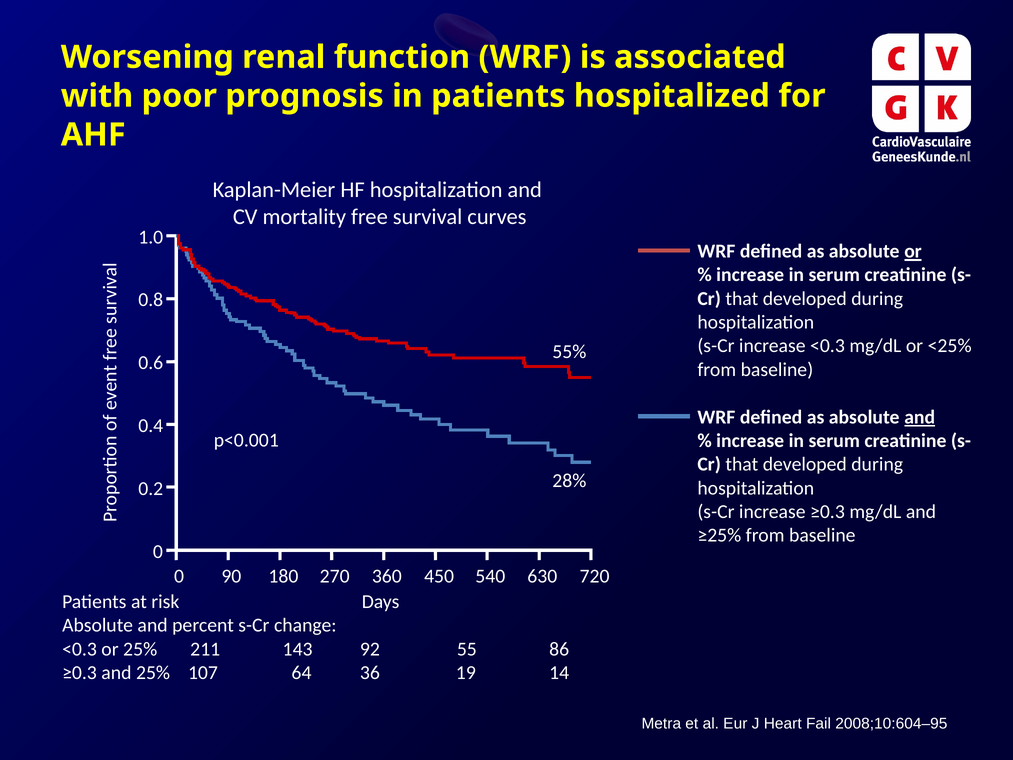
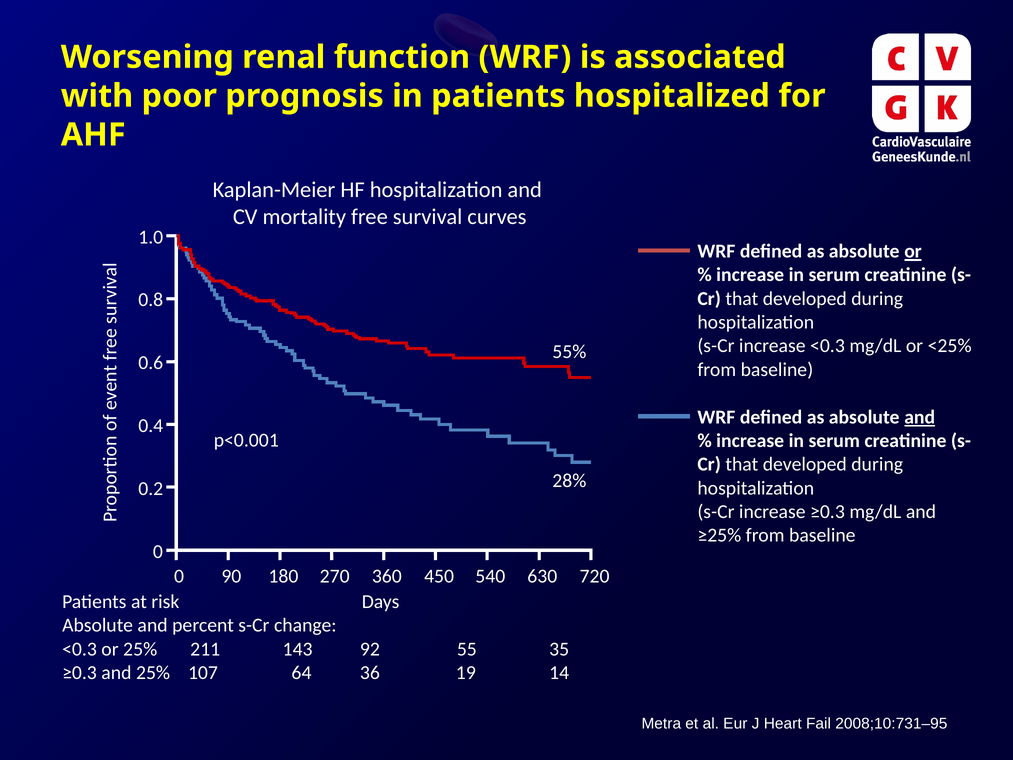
86: 86 -> 35 (559, 649)
2008;10:604–95: 2008;10:604–95 -> 2008;10:731–95 (891, 724)
